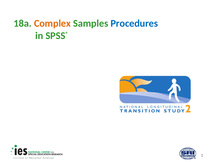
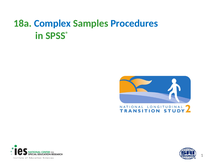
Complex colour: orange -> blue (52, 23)
